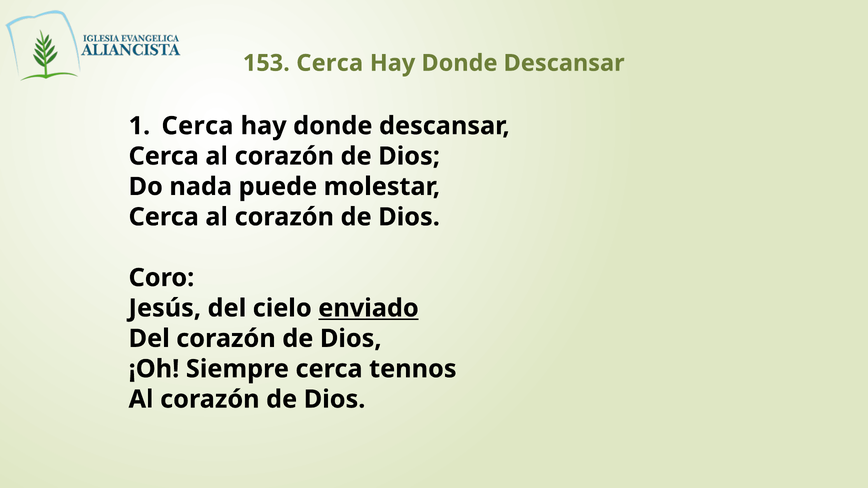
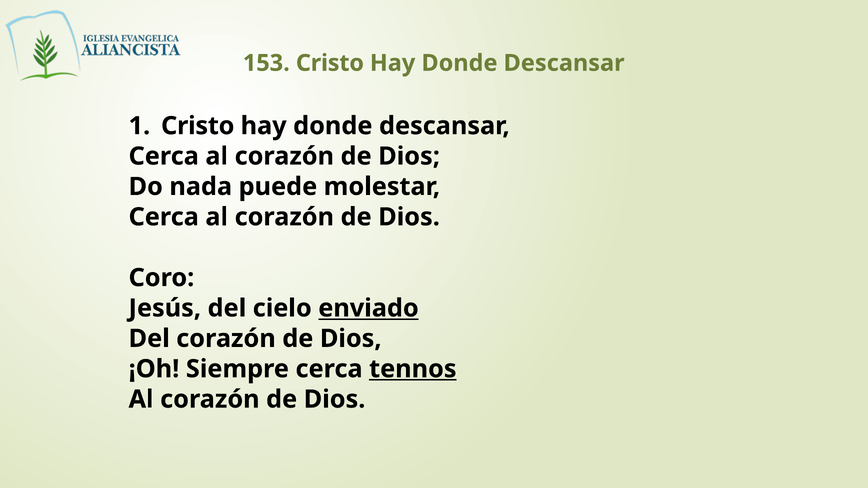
153 Cerca: Cerca -> Cristo (330, 63)
Cerca: Cerca -> Cristo (198, 126)
tennos underline: none -> present (413, 369)
